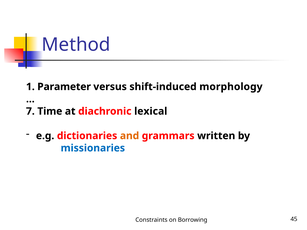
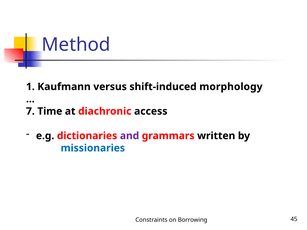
Parameter: Parameter -> Kaufmann (64, 87)
lexical: lexical -> access (151, 111)
and colour: orange -> purple (130, 136)
